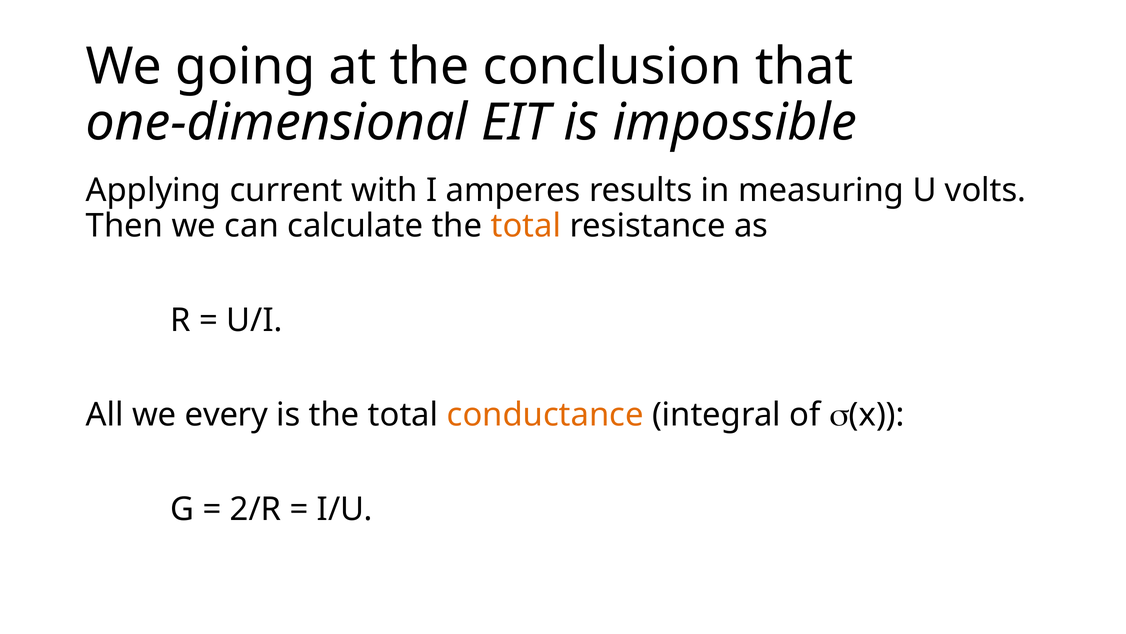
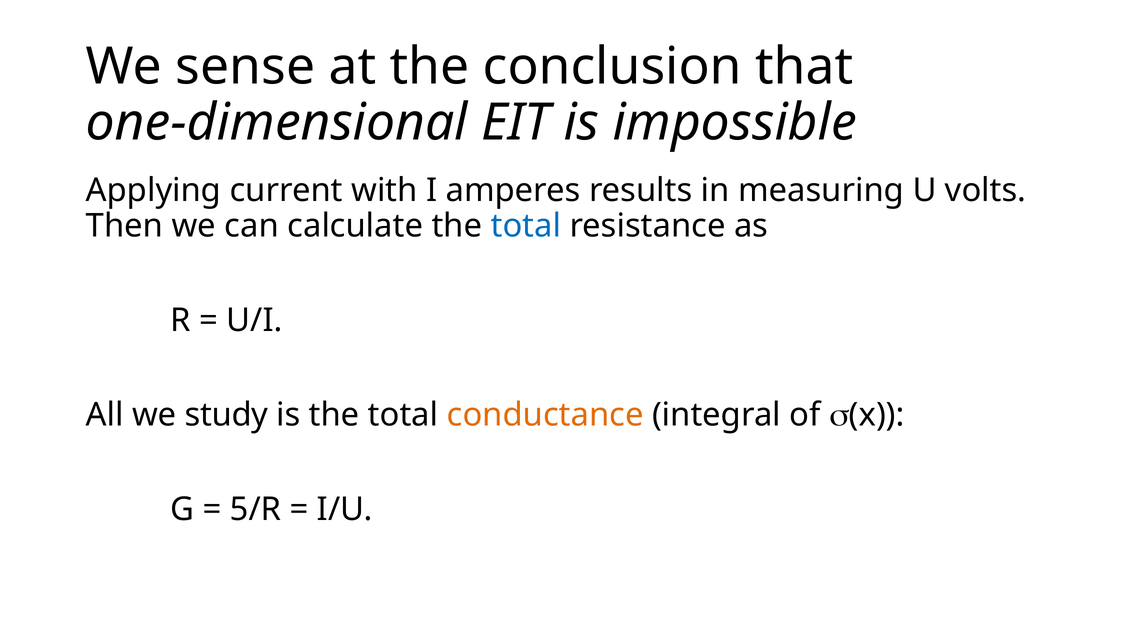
going: going -> sense (245, 67)
total colour: orange -> blue (526, 226)
every: every -> study (226, 415)
2/R: 2/R -> 5/R (256, 509)
